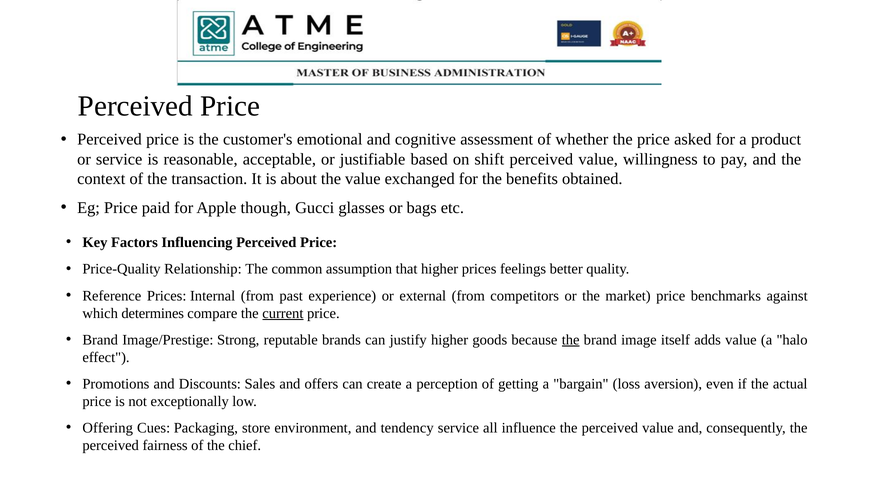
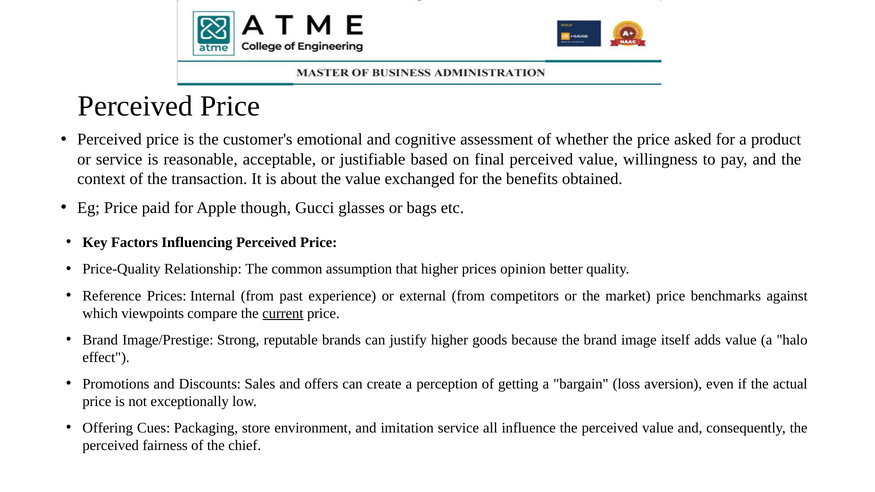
shift: shift -> final (489, 159)
feelings: feelings -> opinion (523, 269)
determines: determines -> viewpoints (153, 313)
the underline: present -> none (571, 340)
tendency: tendency -> imitation (407, 428)
